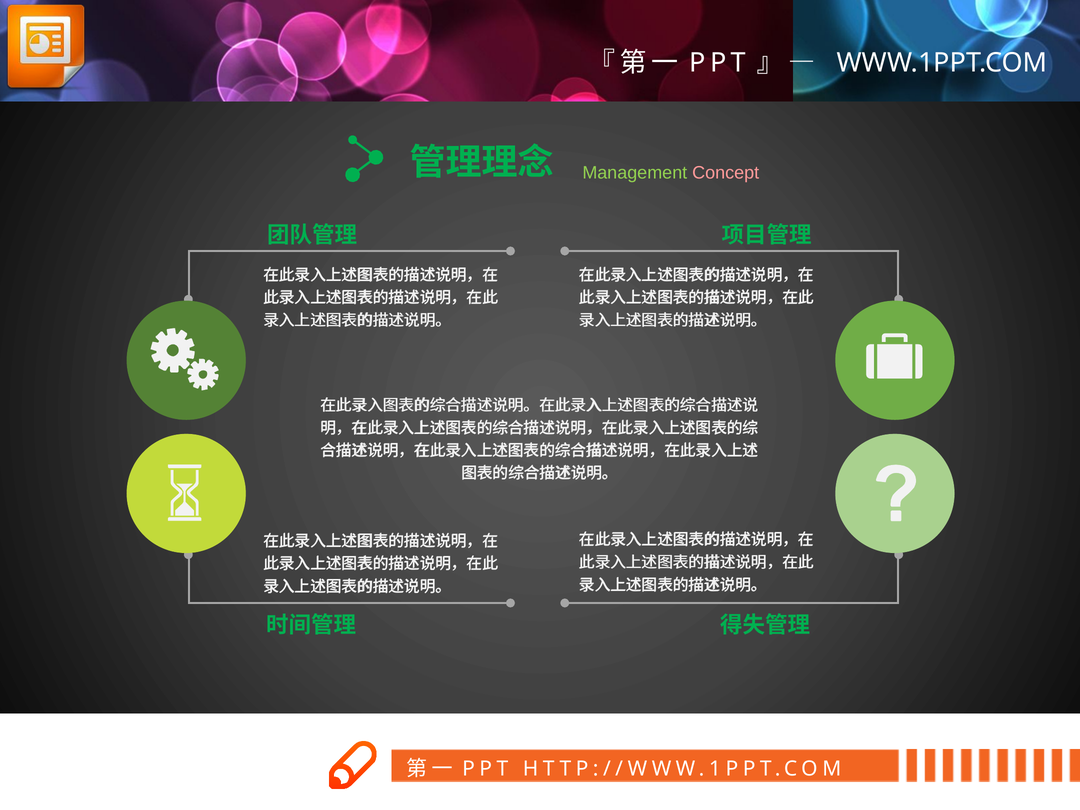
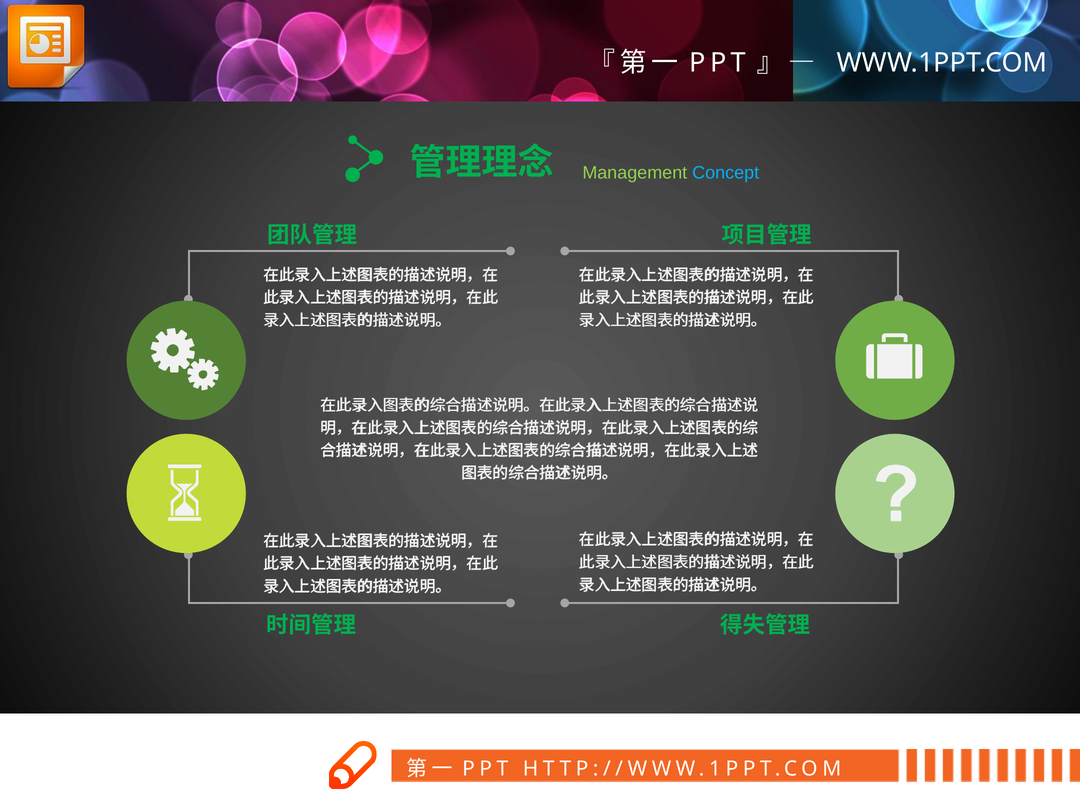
Concept colour: pink -> light blue (726, 173)
